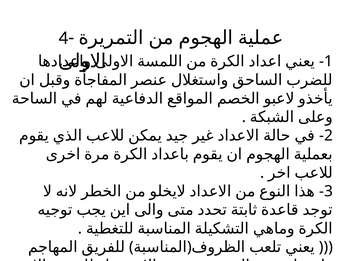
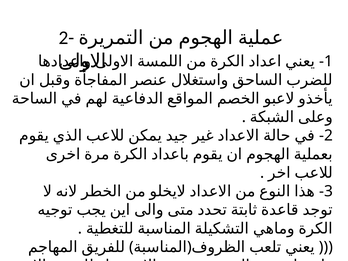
4-: 4- -> 2- (66, 38)
